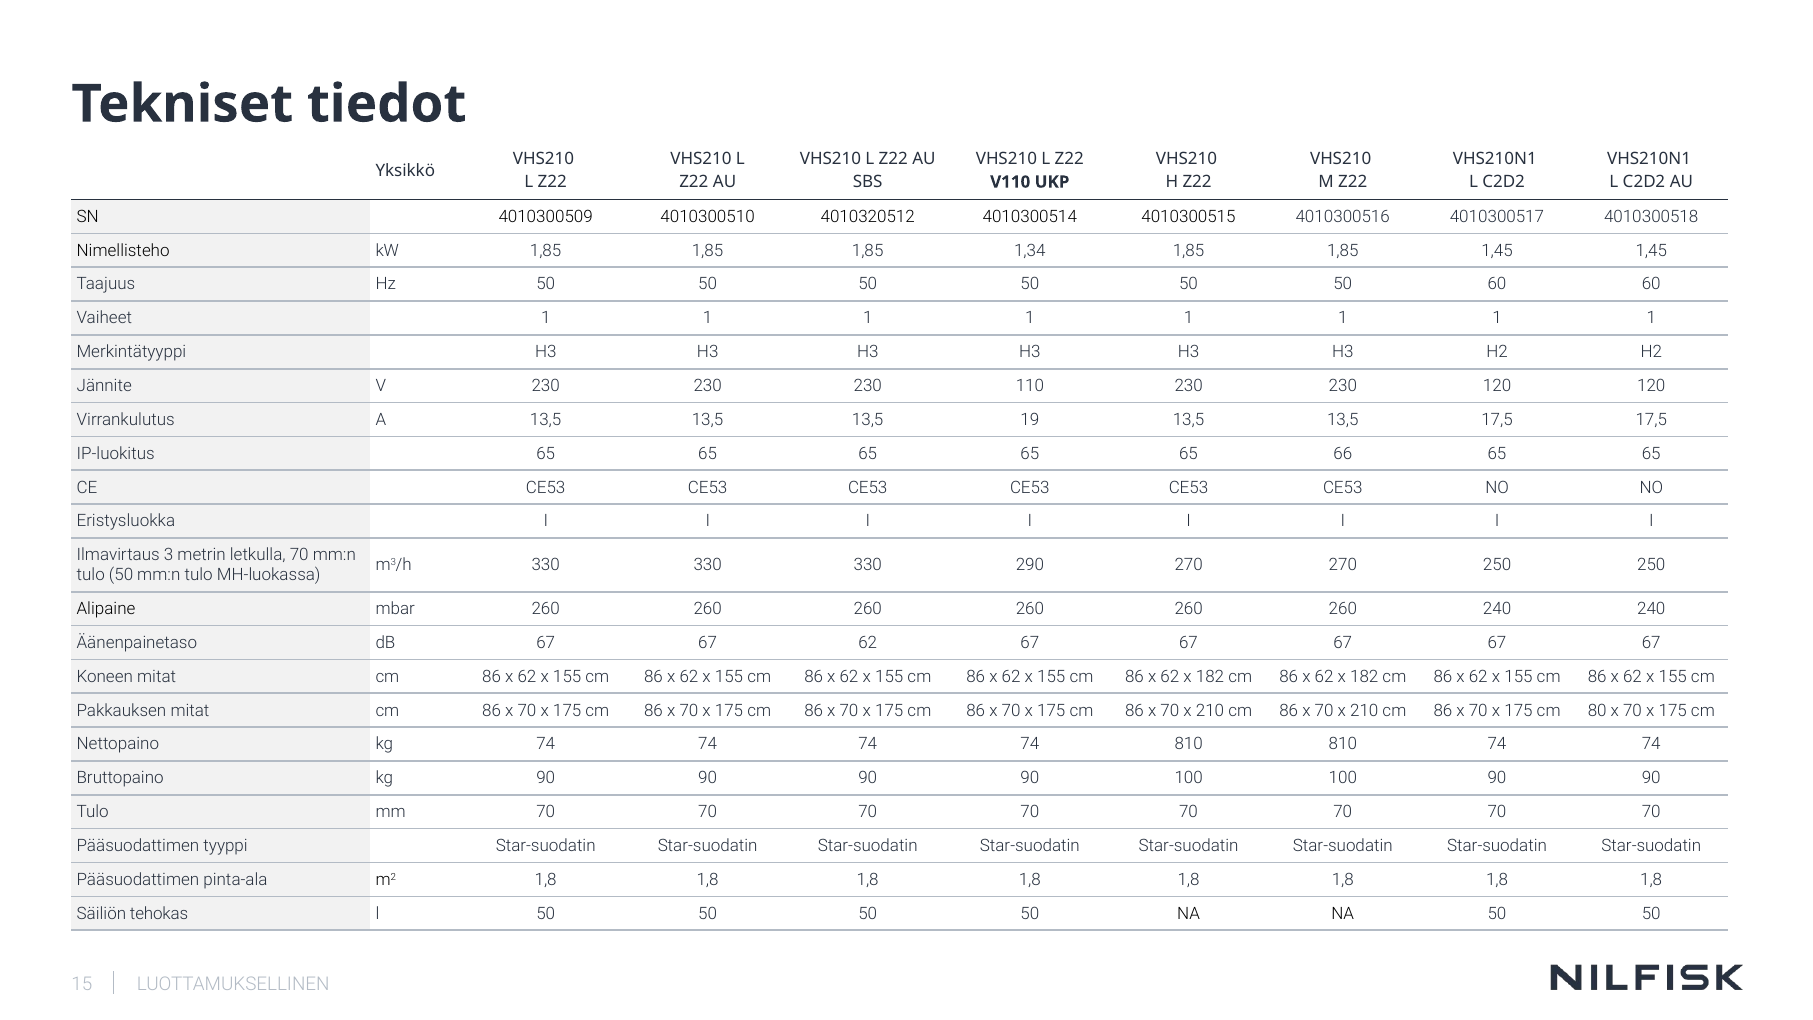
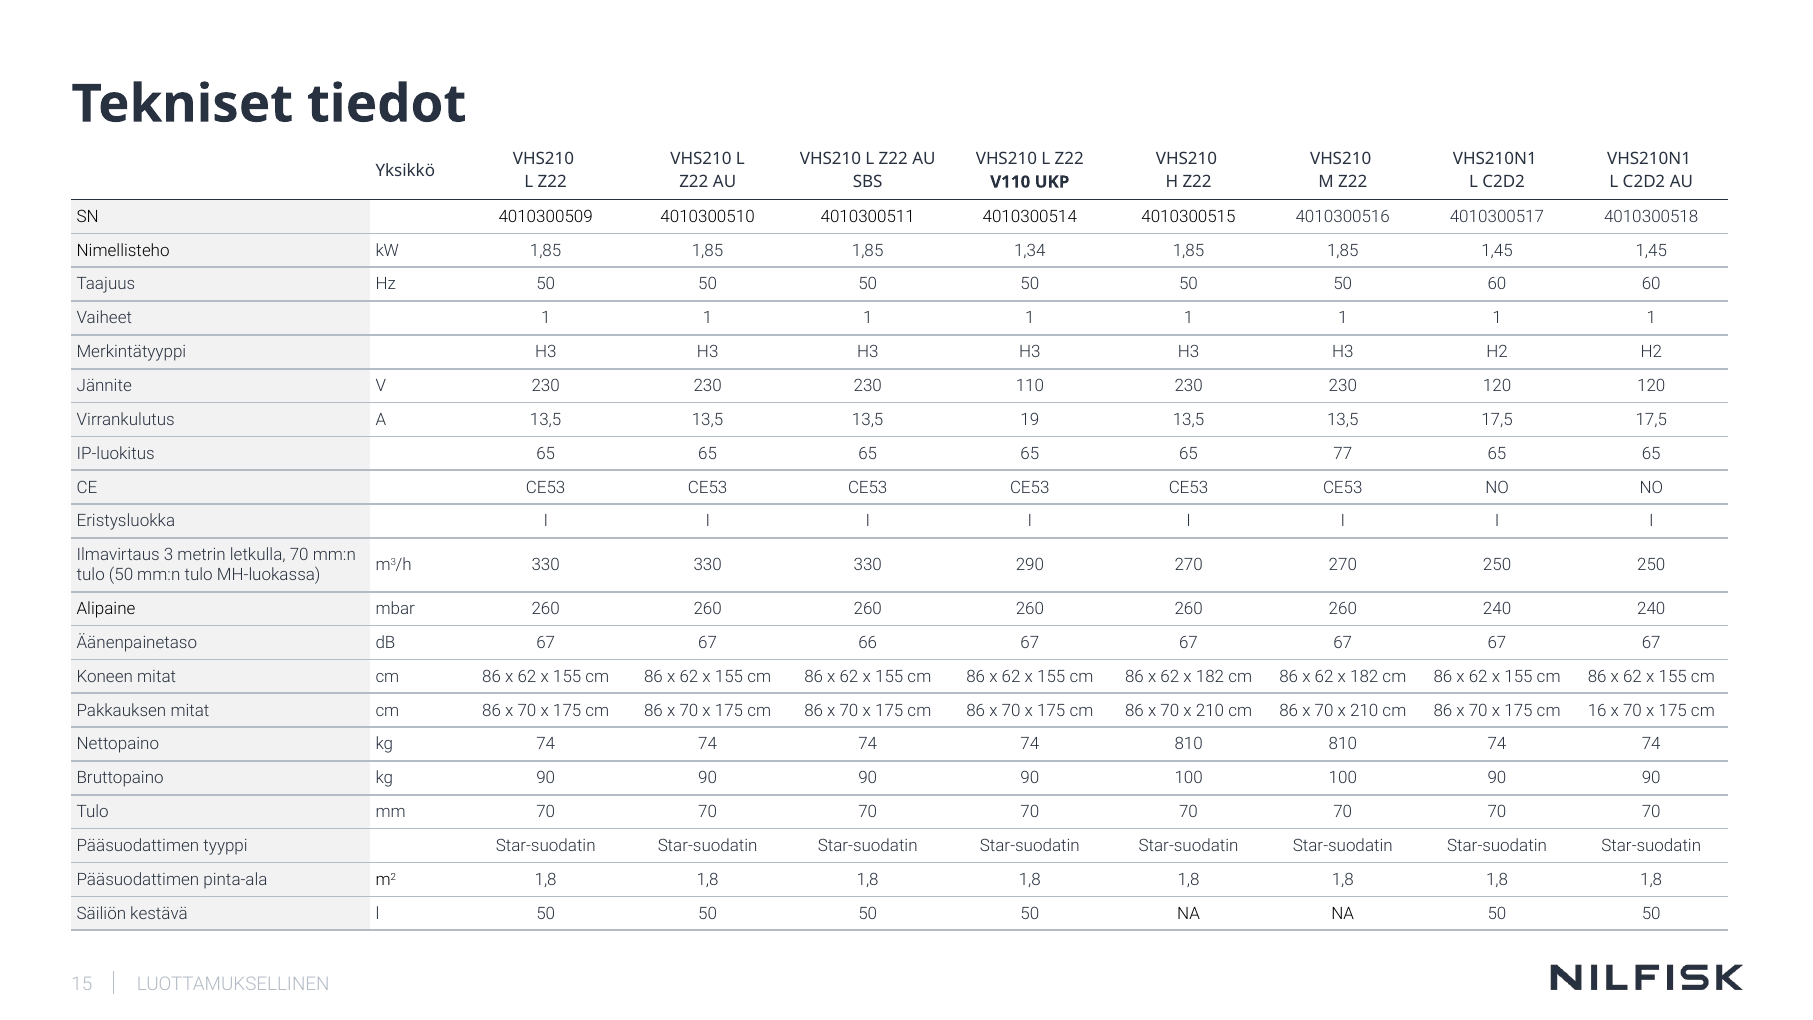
4010320512: 4010320512 -> 4010300511 (868, 217)
66: 66 -> 77 (1343, 453)
67 62: 62 -> 66 (868, 643)
80: 80 -> 16 (1597, 710)
tehokas: tehokas -> kestävä (159, 913)
